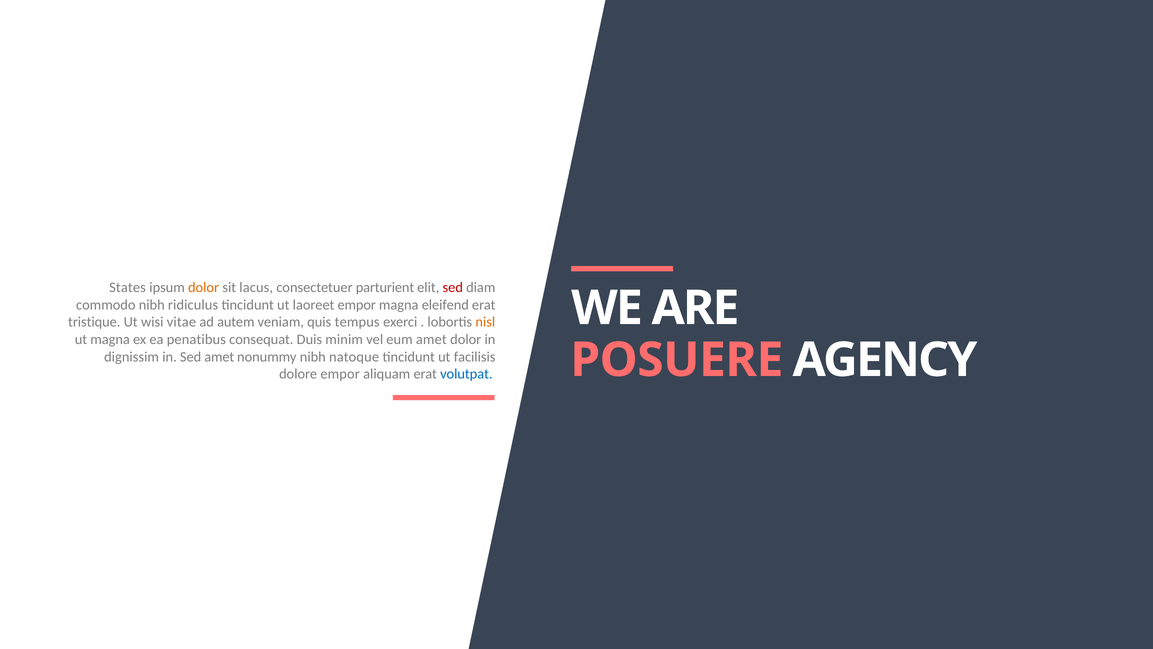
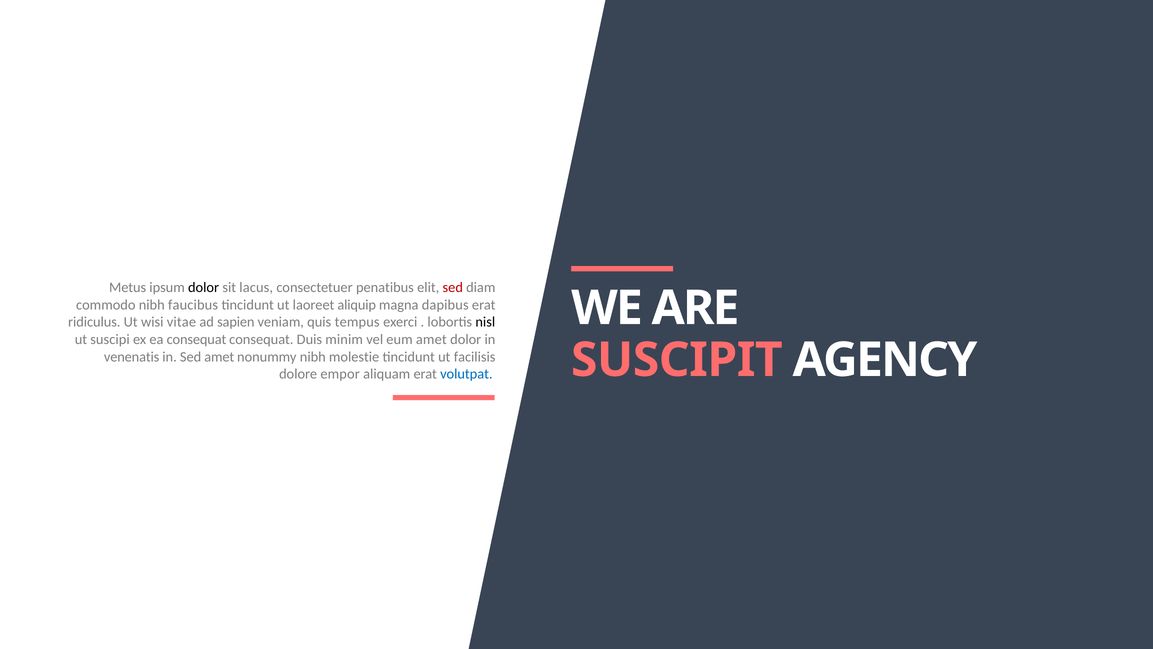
States: States -> Metus (128, 287)
dolor colour: orange -> black (204, 287)
parturient: parturient -> penatibus (385, 287)
ridiculus: ridiculus -> faucibus (193, 305)
laoreet empor: empor -> aliquip (357, 305)
eleifend: eleifend -> dapibus (445, 305)
tristique: tristique -> ridiculus (94, 322)
autem: autem -> sapien (236, 322)
nisl colour: orange -> black (485, 322)
ut magna: magna -> suscipi (110, 339)
ea penatibus: penatibus -> consequat (196, 339)
dignissim: dignissim -> venenatis (132, 357)
natoque: natoque -> molestie (354, 357)
POSUERE: POSUERE -> SUSCIPIT (677, 360)
